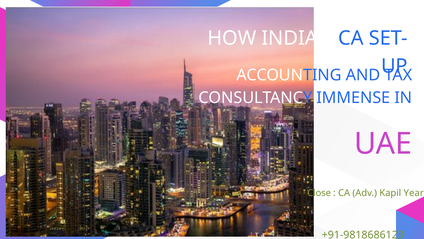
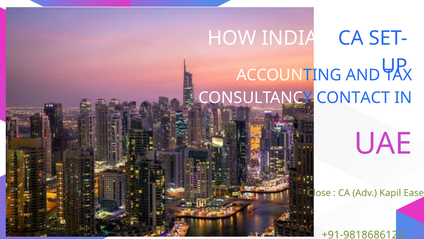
IMMENSE: IMMENSE -> CONTACT (353, 98)
Year: Year -> Ease (414, 193)
